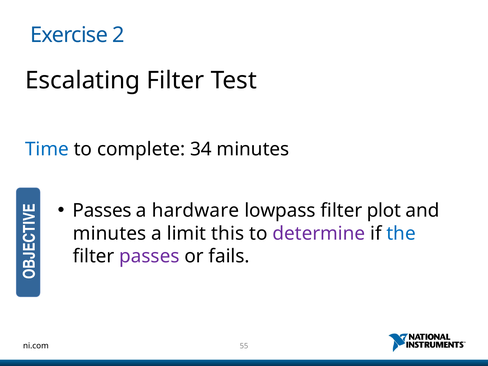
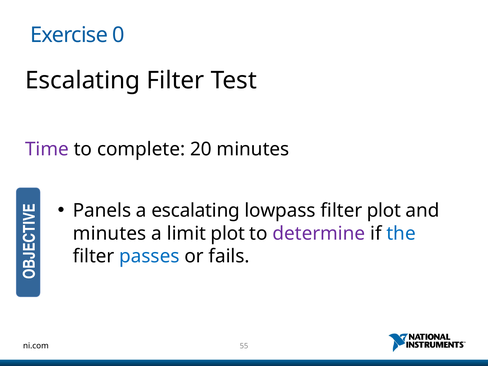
2: 2 -> 0 (118, 35)
Time colour: blue -> purple (47, 149)
34: 34 -> 20 (201, 149)
Passes: Passes -> Panels (102, 211)
a hardware: hardware -> escalating (196, 211)
limit this: this -> plot (228, 233)
passes colour: purple -> blue (149, 256)
